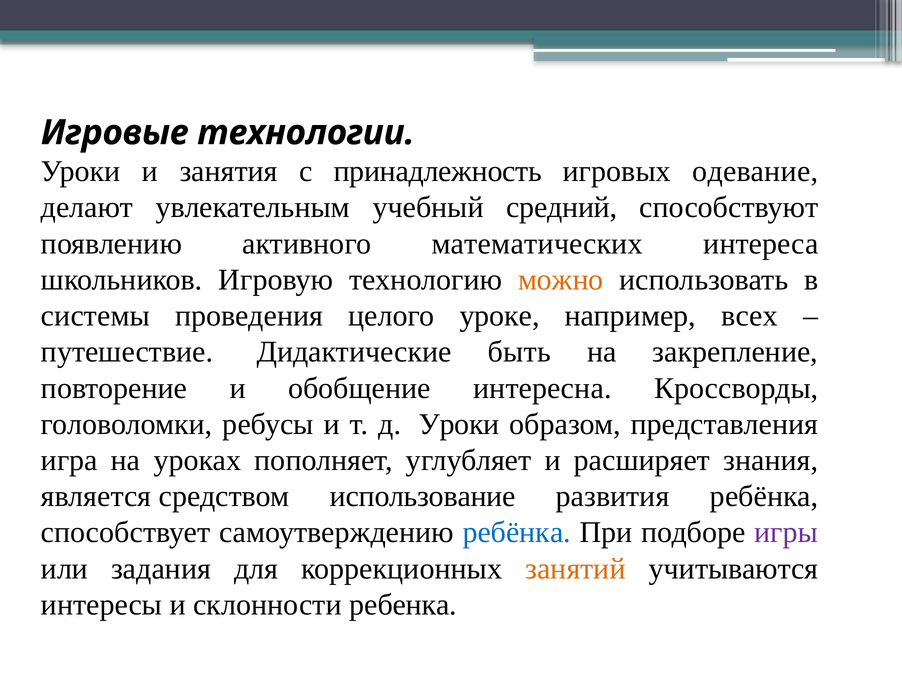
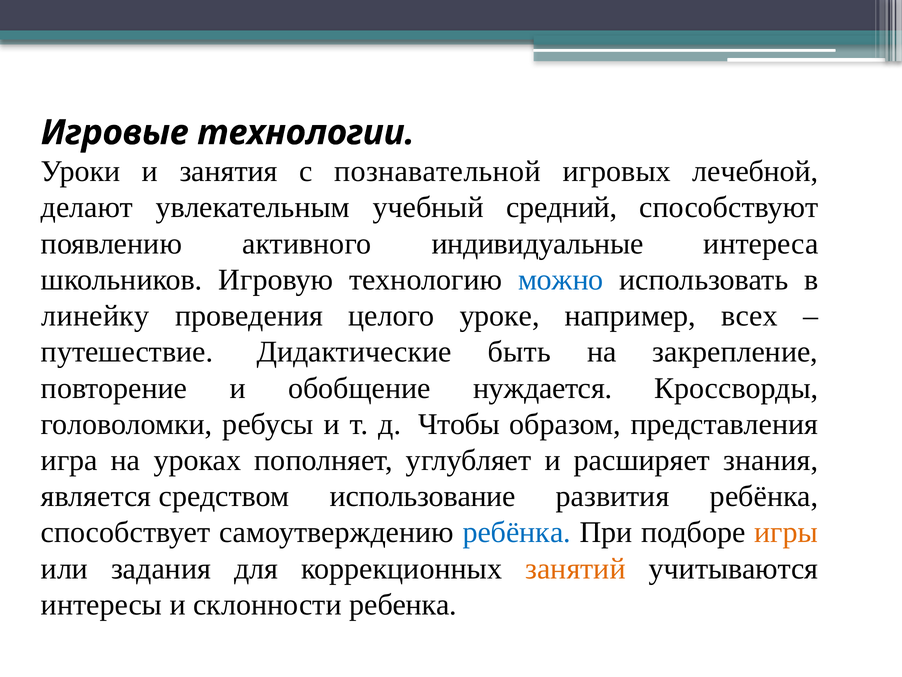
принадлежность: принадлежность -> познавательной (438, 171)
одевание: одевание -> лечебной (755, 171)
математических: математических -> индивидуальные (537, 243)
можно colour: orange -> blue (561, 280)
системы: системы -> линейку (95, 316)
интересна: интересна -> нуждается (543, 388)
д Уроки: Уроки -> Чтобы (459, 424)
игры colour: purple -> orange (786, 532)
